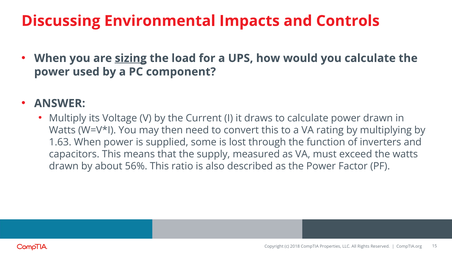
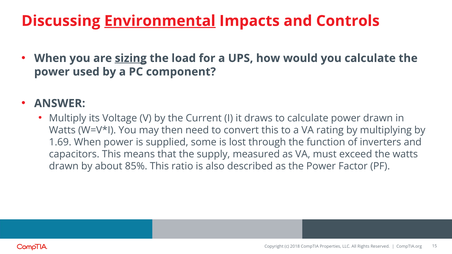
Environmental underline: none -> present (160, 21)
1.63: 1.63 -> 1.69 (60, 142)
56%: 56% -> 85% (136, 166)
